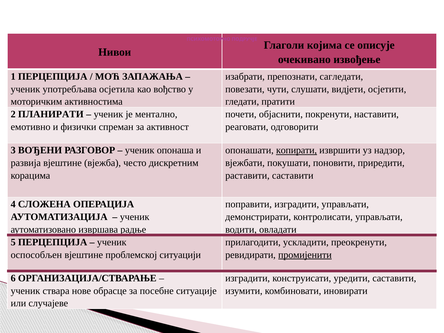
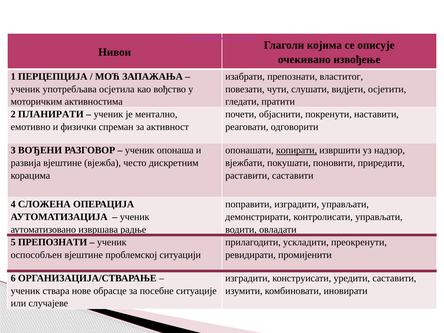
сагледати: сагледати -> властитог (341, 77)
5 ПЕРЦЕПЦИЈА: ПЕРЦЕПЦИЈА -> ПРЕПОЗНАТИ (53, 242)
промијенити underline: present -> none (305, 255)
